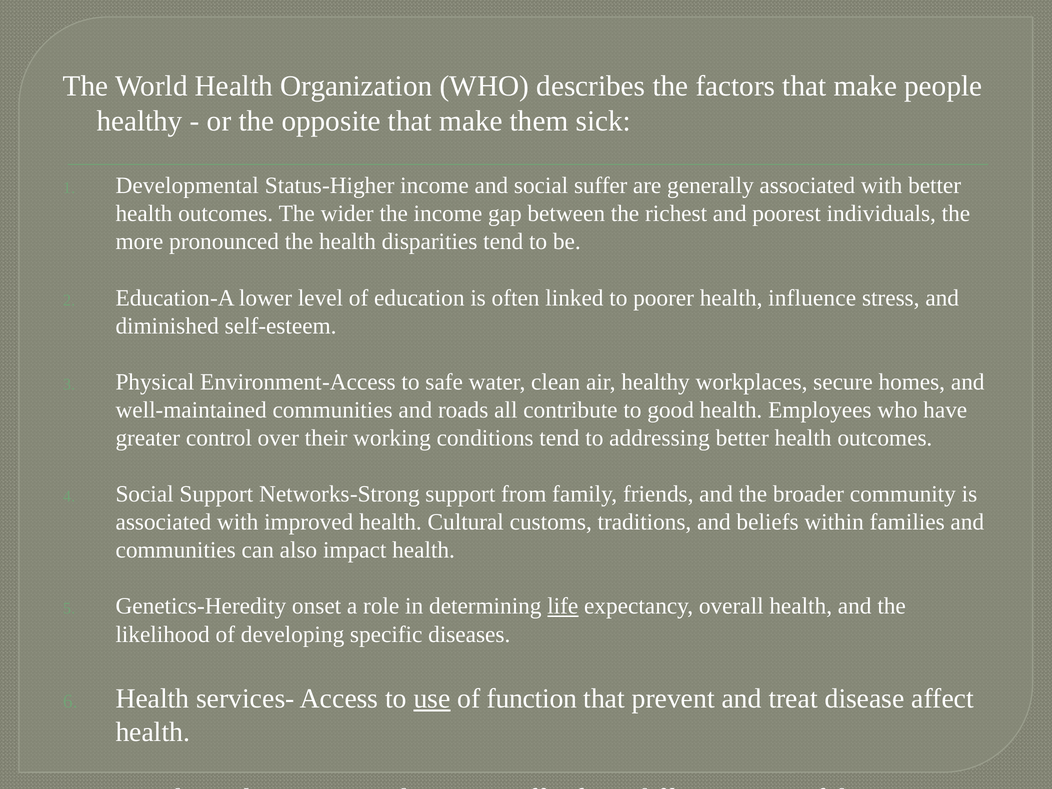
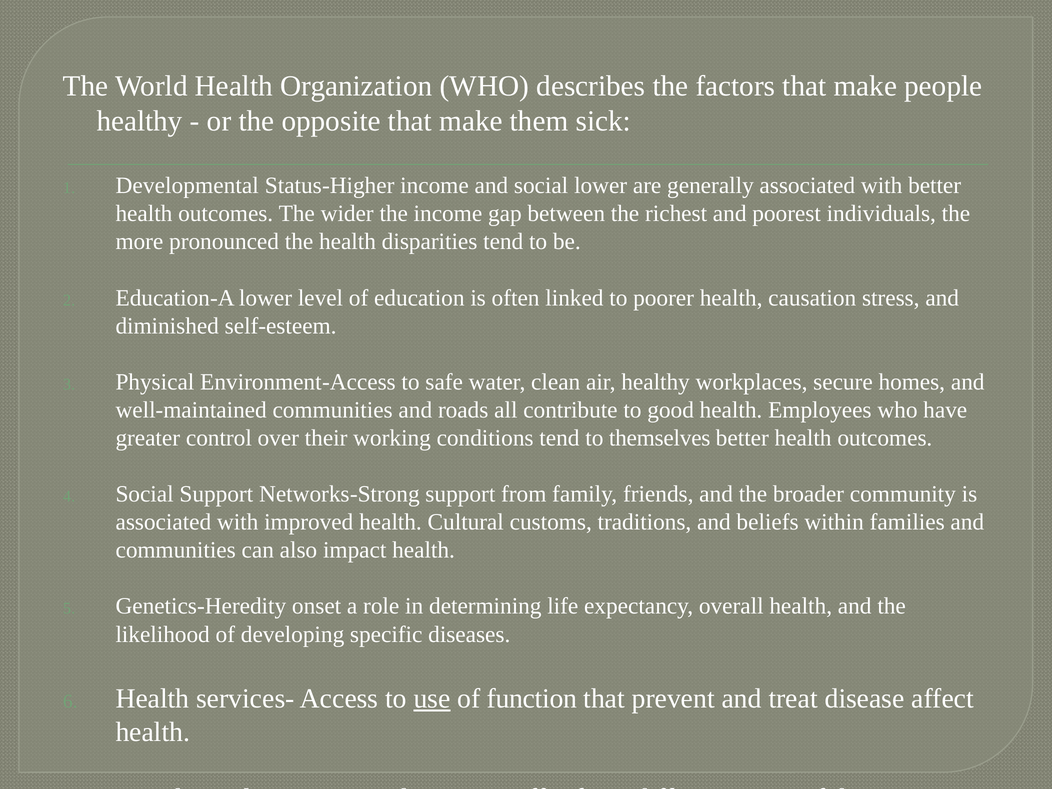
social suffer: suffer -> lower (601, 186)
influence: influence -> causation (812, 298)
addressing: addressing -> themselves (660, 438)
life underline: present -> none (563, 606)
